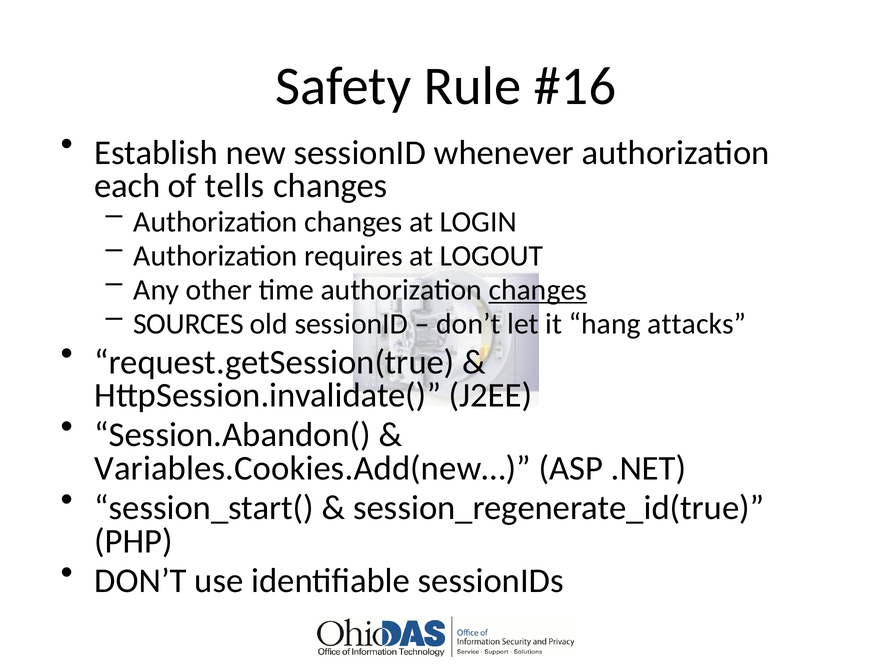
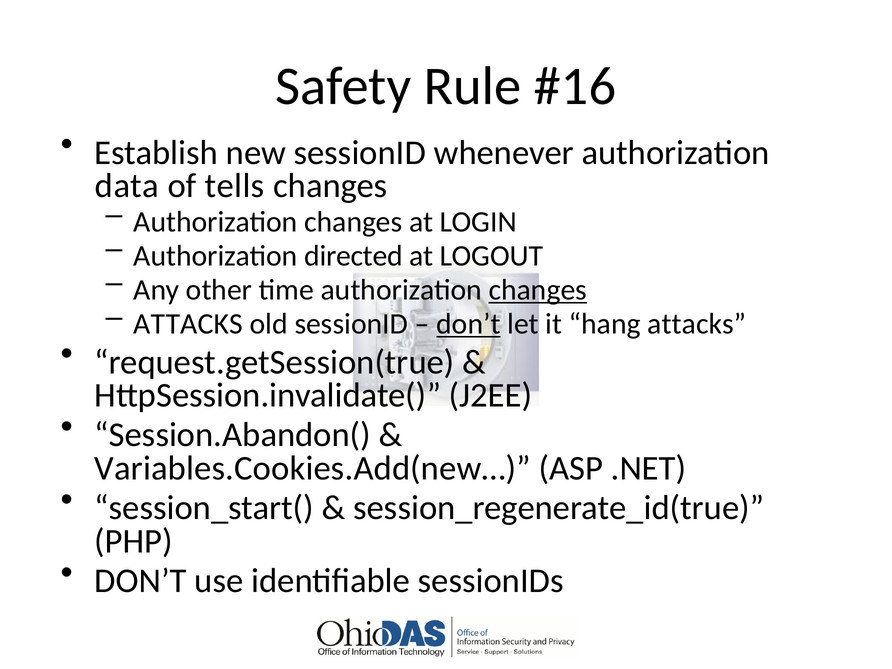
each: each -> data (127, 186)
requires: requires -> directed (353, 256)
SOURCES: SOURCES -> ATTACKS (188, 324)
don’t underline: none -> present (468, 324)
